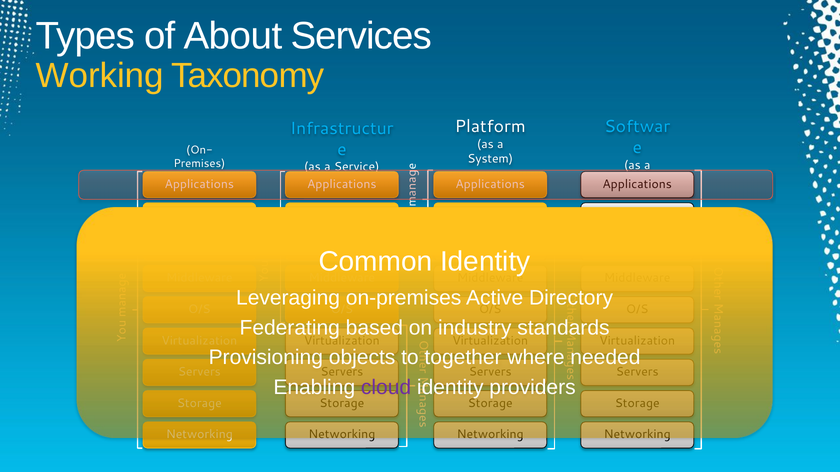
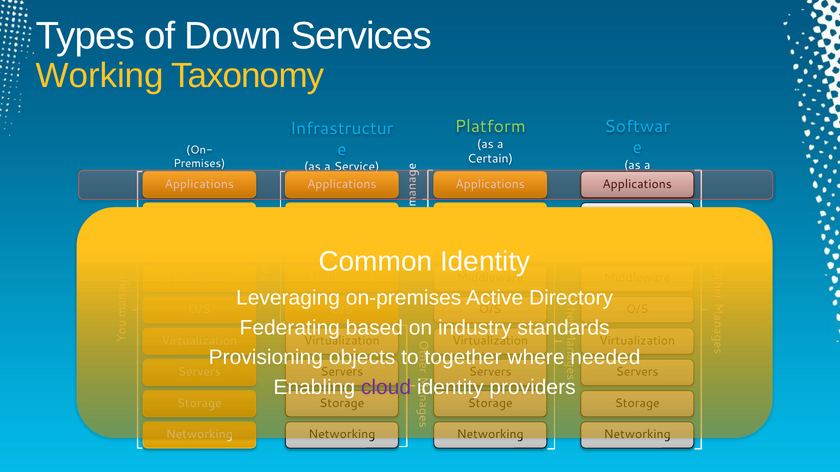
About: About -> Down (233, 36)
Platform colour: white -> light green (490, 127)
System: System -> Certain (490, 159)
